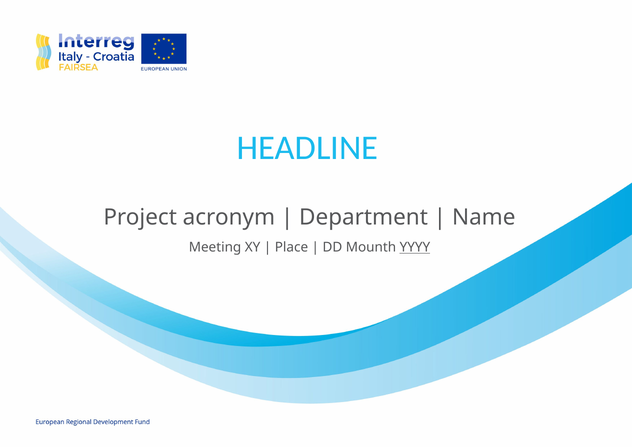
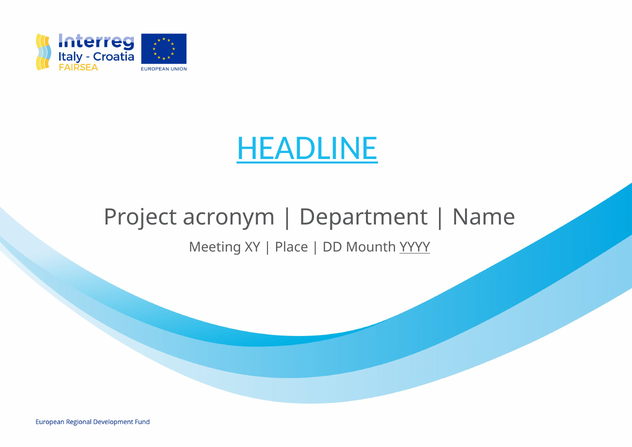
HEADLINE underline: none -> present (307, 148)
